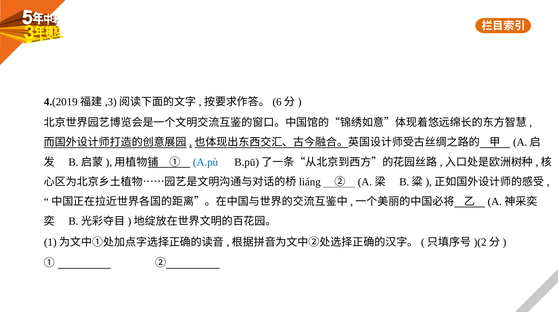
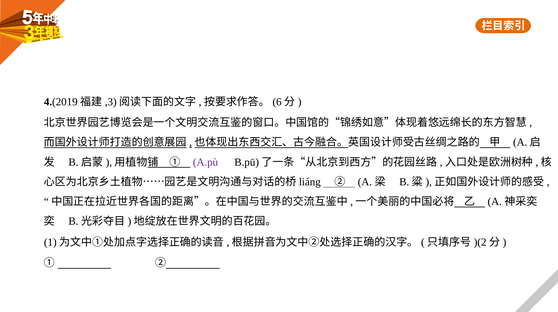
A.pù colour: blue -> purple (205, 162)
